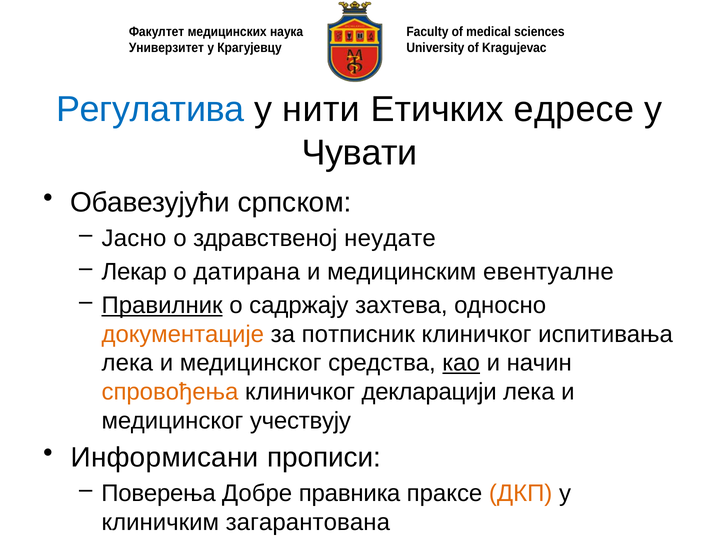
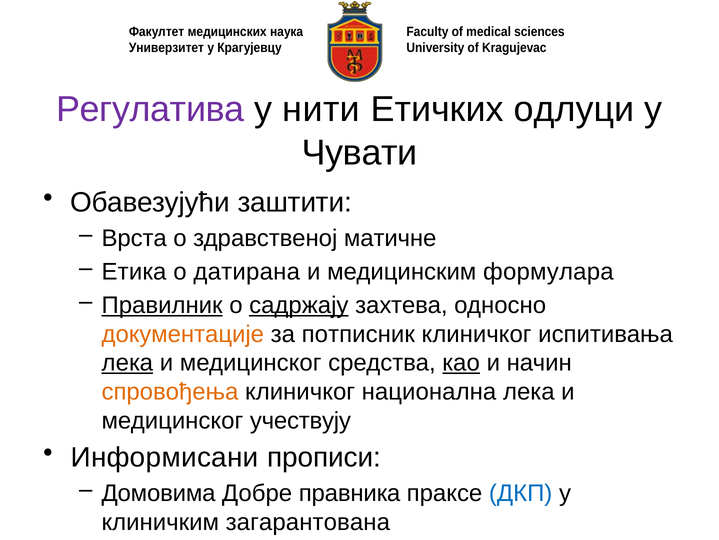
Регулатива colour: blue -> purple (150, 109)
едресе: едресе -> одлуци (574, 109)
српском: српском -> заштити (295, 202)
Јасно: Јасно -> Врста (134, 238)
неудате: неудате -> матичне (390, 238)
Лекар: Лекар -> Етика (134, 271)
евентуалне: евентуалне -> формулара (548, 271)
садржају underline: none -> present (299, 305)
лека underline: none -> present (127, 362)
декларацији: декларацији -> национална (429, 391)
Поверења: Поверења -> Домовима (159, 493)
ДКП colour: orange -> blue (521, 493)
